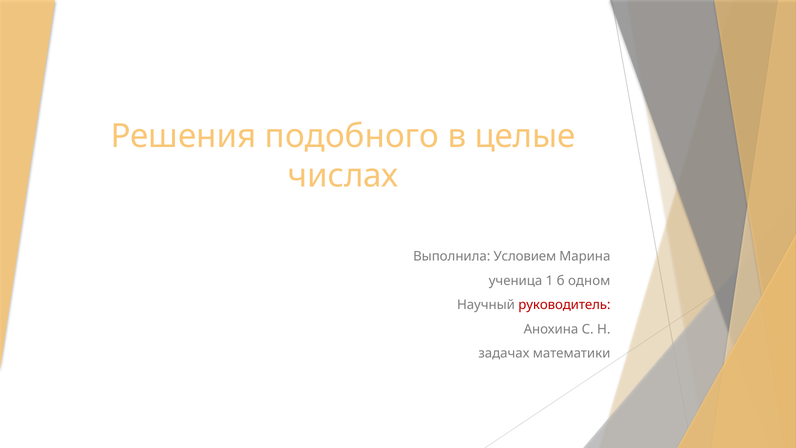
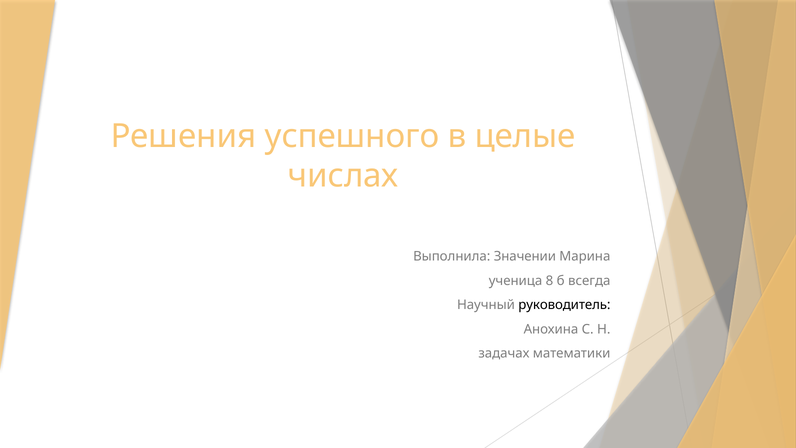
подобного: подобного -> успешного (352, 136)
Условием: Условием -> Значении (525, 256)
1: 1 -> 8 (550, 281)
одном: одном -> всегда (589, 281)
руководитель colour: red -> black (564, 305)
